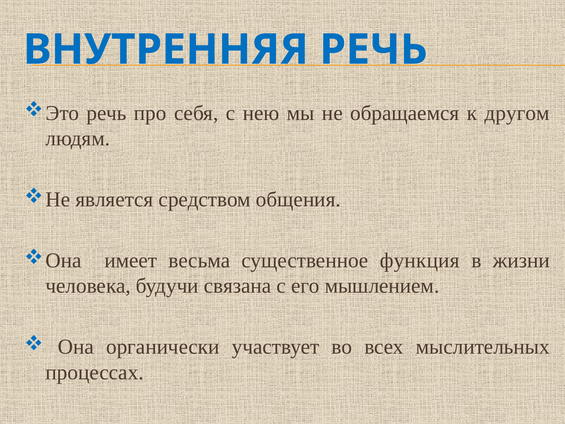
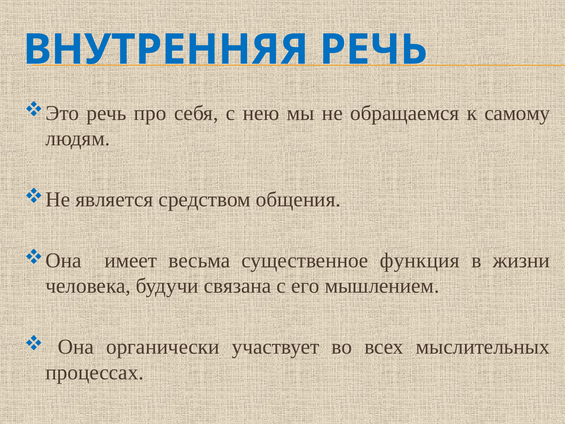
другом: другом -> самому (517, 113)
